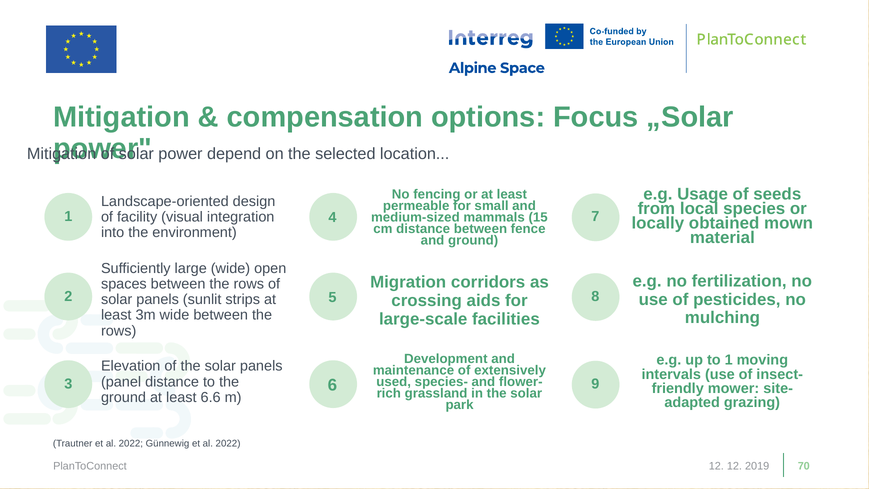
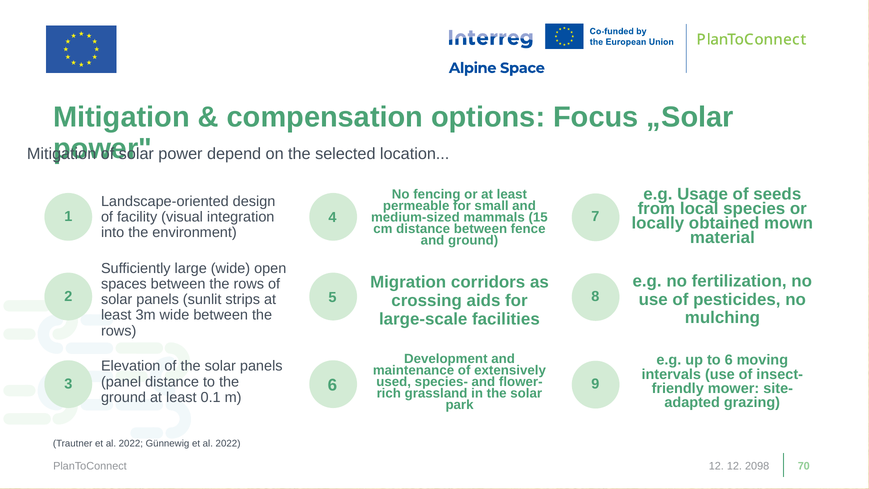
to 1: 1 -> 6 (729, 360)
6.6: 6.6 -> 0.1 (211, 397)
2019: 2019 -> 2098 (757, 466)
